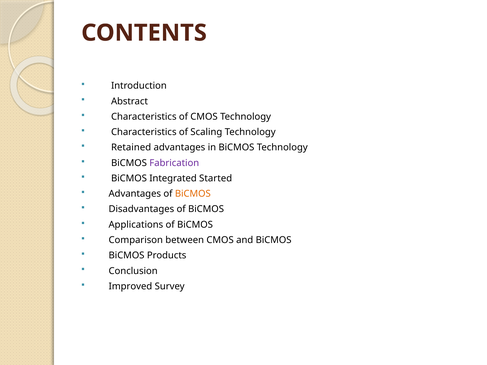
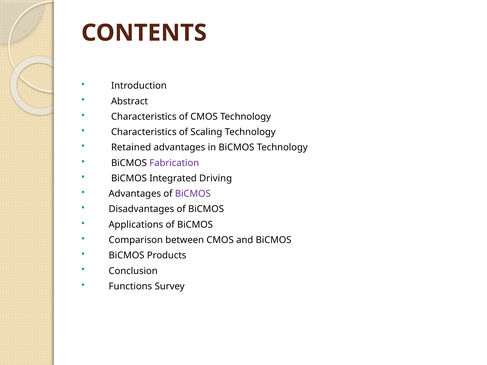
Started: Started -> Driving (216, 178)
BiCMOS colour: orange -> purple (193, 194)
Improved: Improved -> Functions (130, 287)
